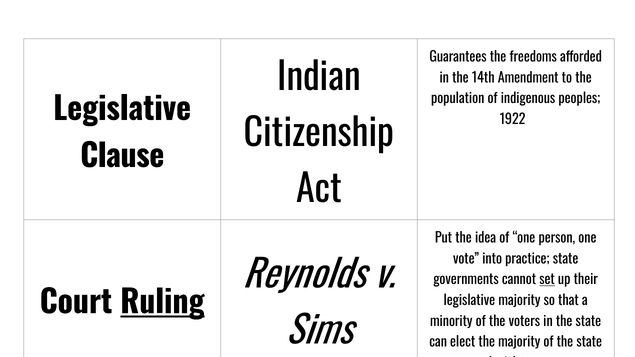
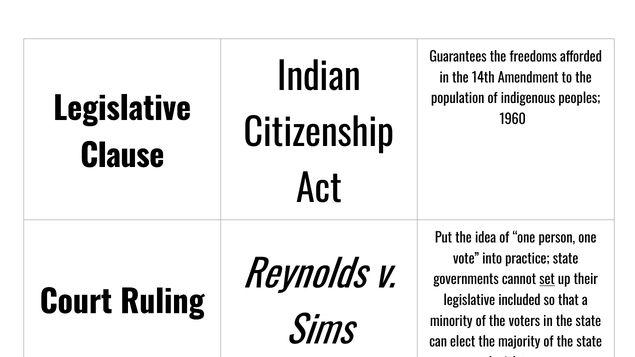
1922: 1922 -> 1960 (513, 120)
Ruling underline: present -> none (162, 303)
legislative majority: majority -> included (519, 301)
